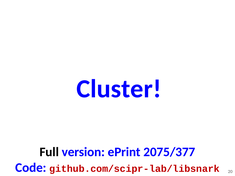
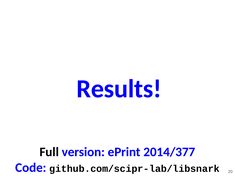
Cluster: Cluster -> Results (119, 89)
2075/377: 2075/377 -> 2014/377 (169, 152)
github.com/scipr-lab/libsnark colour: red -> black (134, 169)
